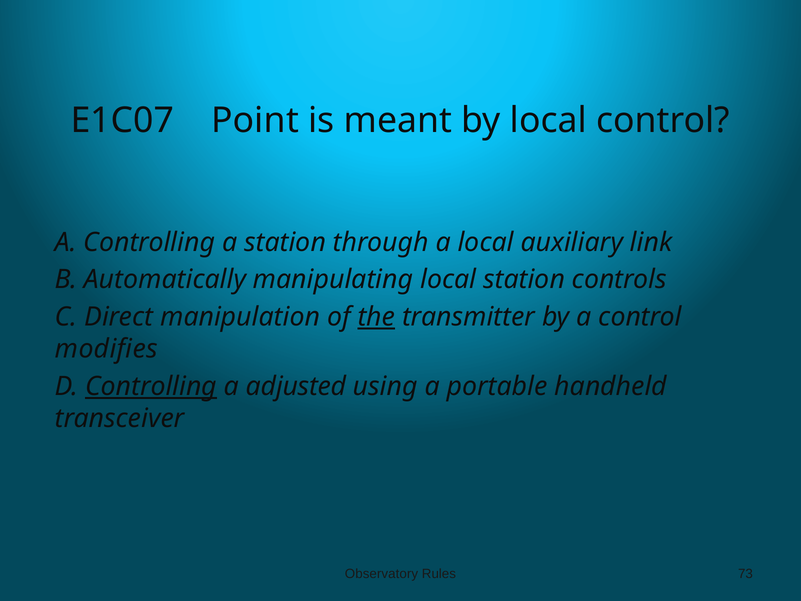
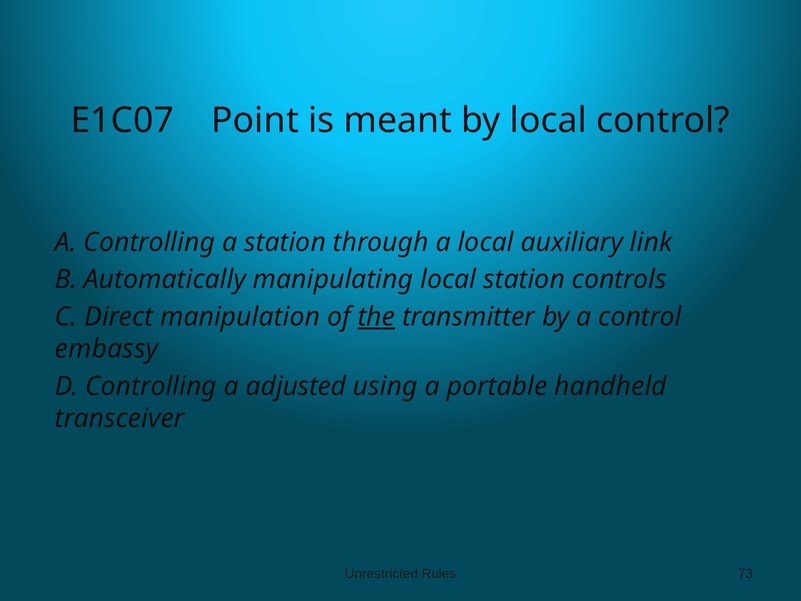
modifies: modifies -> embassy (106, 349)
Controlling underline: present -> none (151, 386)
Observatory: Observatory -> Unrestricted (381, 574)
